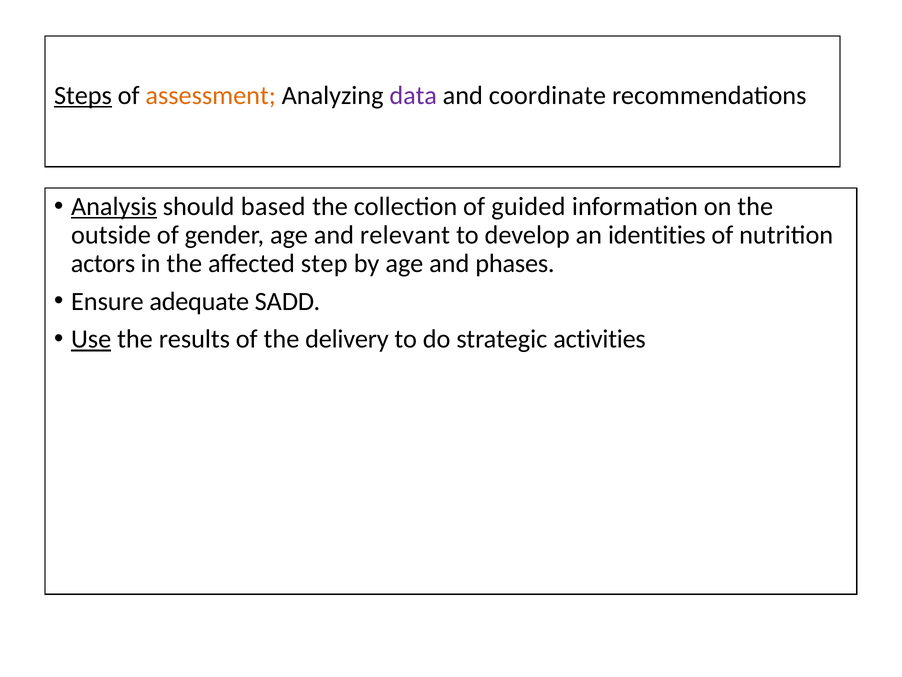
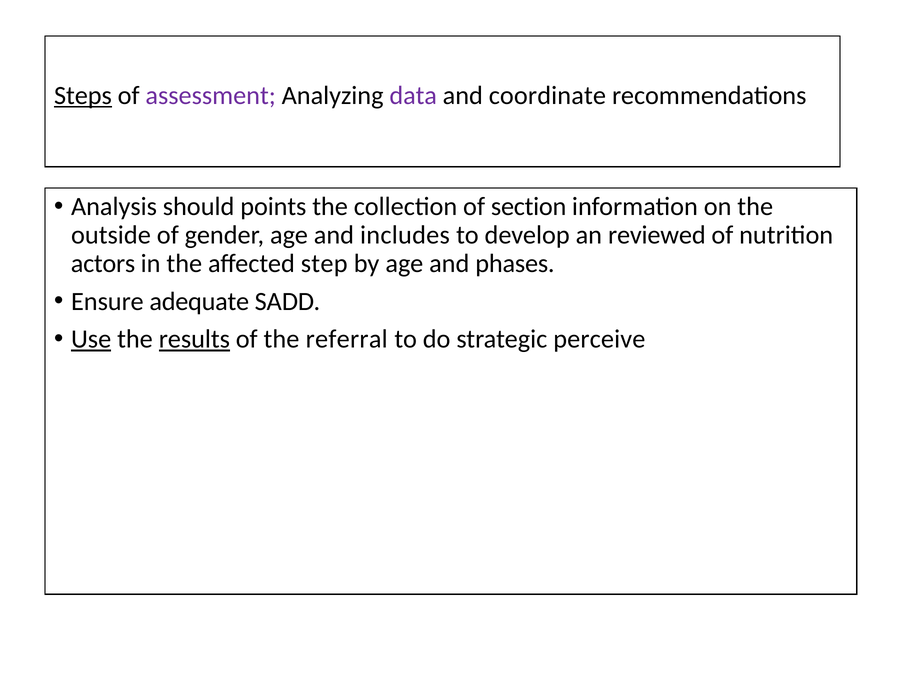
assessment colour: orange -> purple (211, 95)
Analysis underline: present -> none (114, 206)
based: based -> points (273, 206)
guided: guided -> section (529, 206)
relevant: relevant -> includes (405, 235)
identities: identities -> reviewed (657, 235)
results underline: none -> present (194, 339)
delivery: delivery -> referral (347, 339)
activities: activities -> perceive (599, 339)
